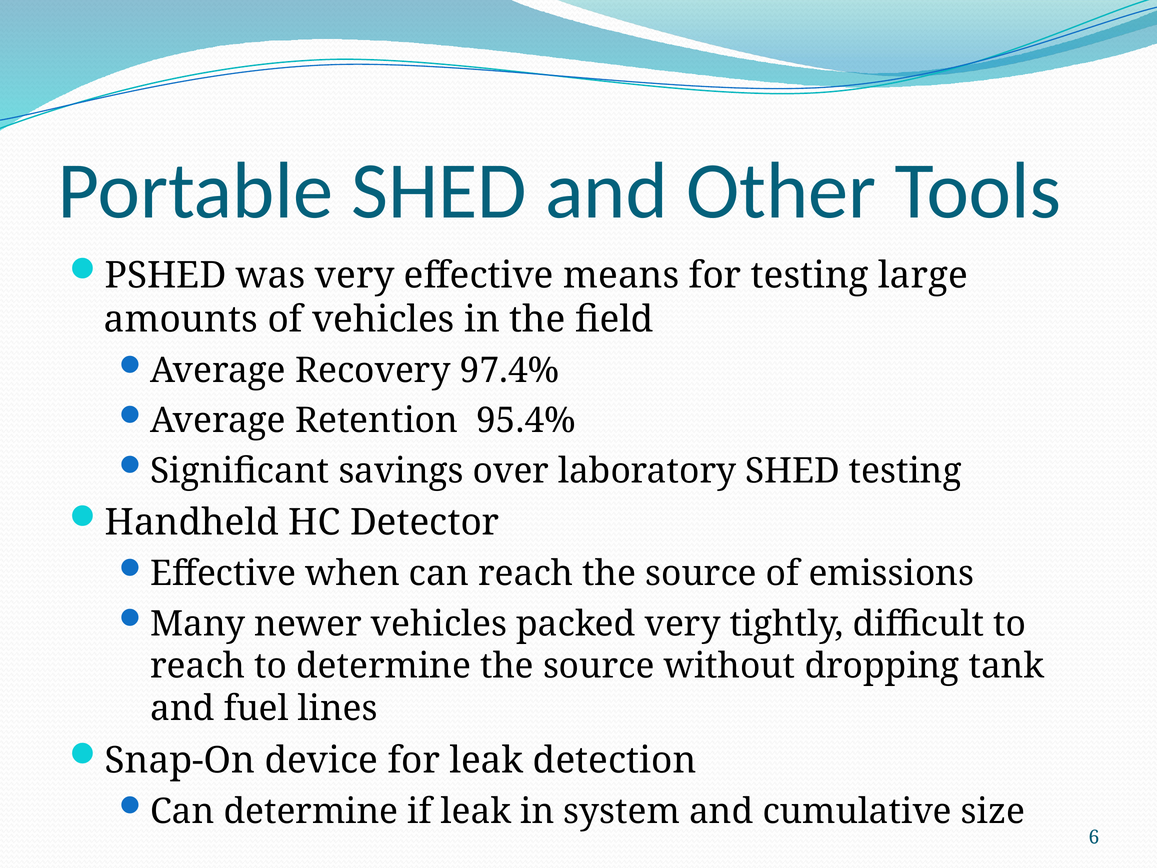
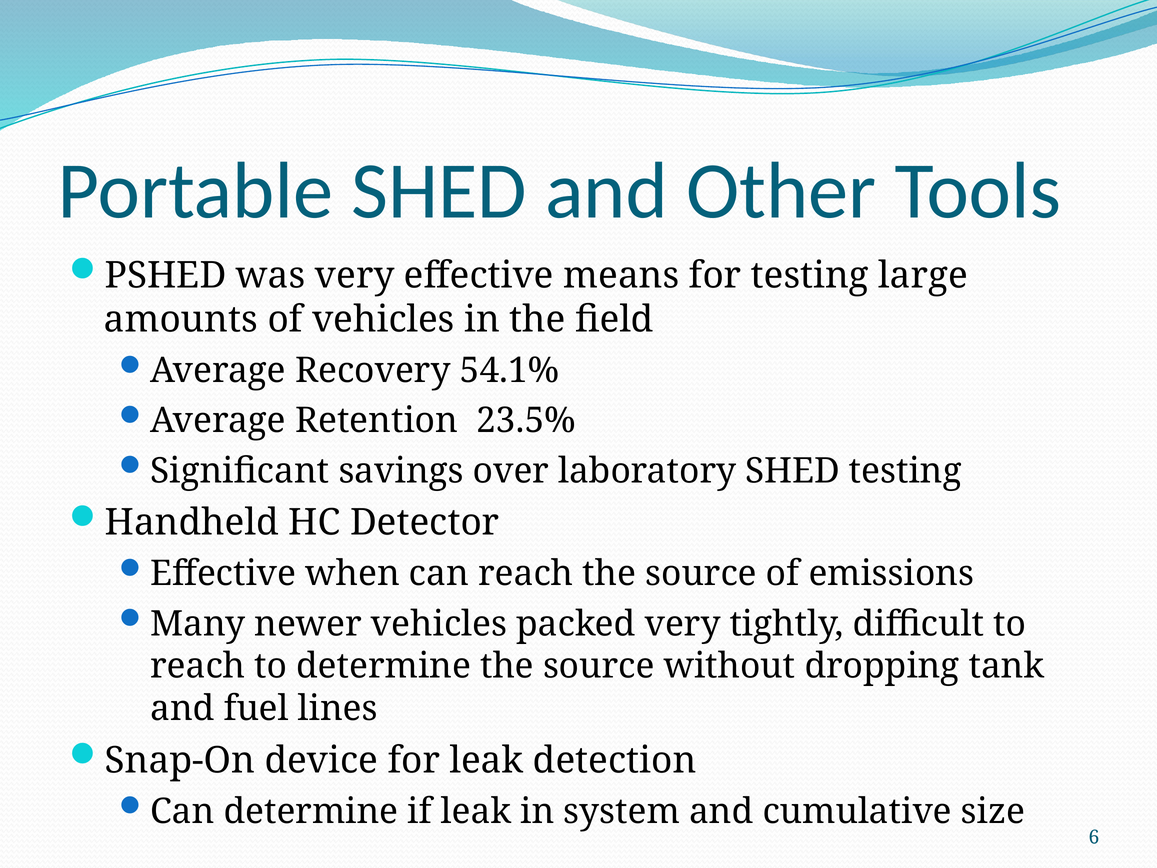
97.4%: 97.4% -> 54.1% (510, 371)
95.4%: 95.4% -> 23.5% (526, 421)
